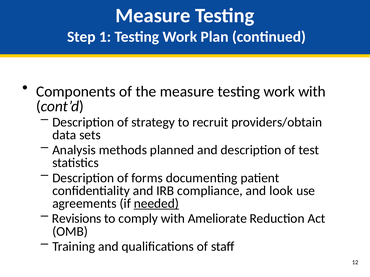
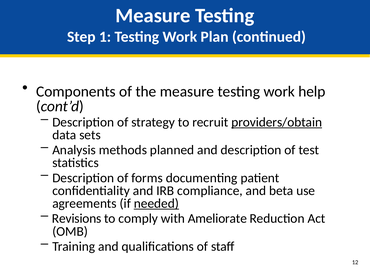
work with: with -> help (312, 92)
providers/obtain underline: none -> present (277, 122)
look: look -> beta (281, 191)
